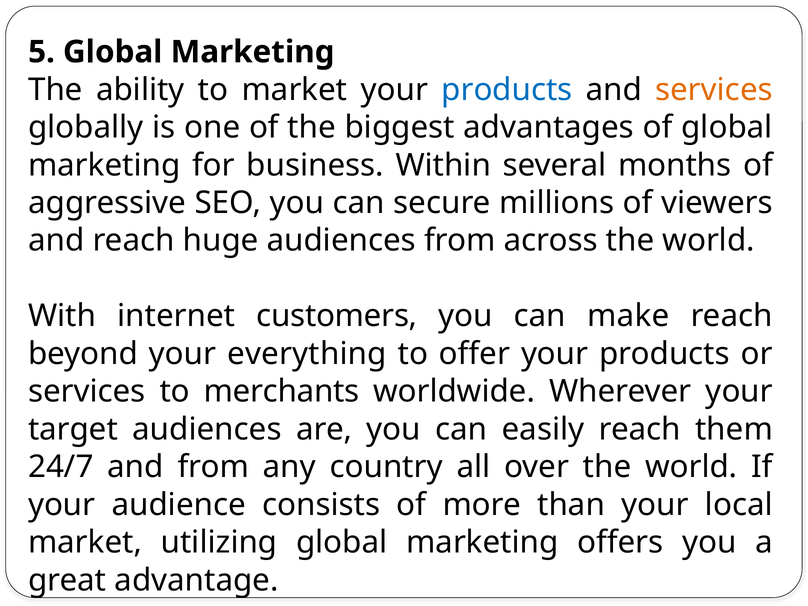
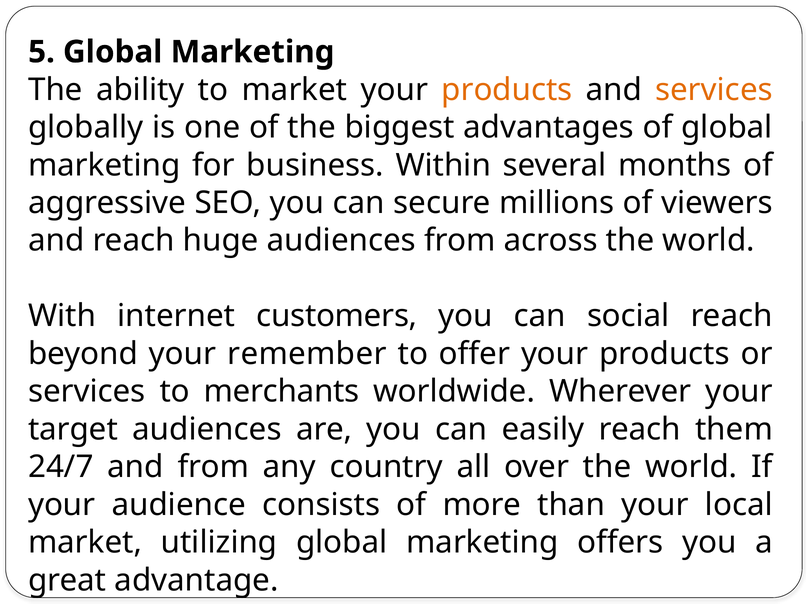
products colour: blue -> orange (507, 90)
make: make -> social (628, 316)
everything: everything -> remember (307, 354)
